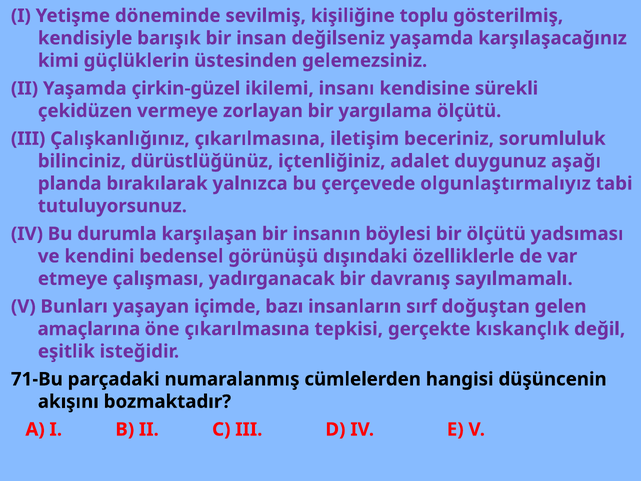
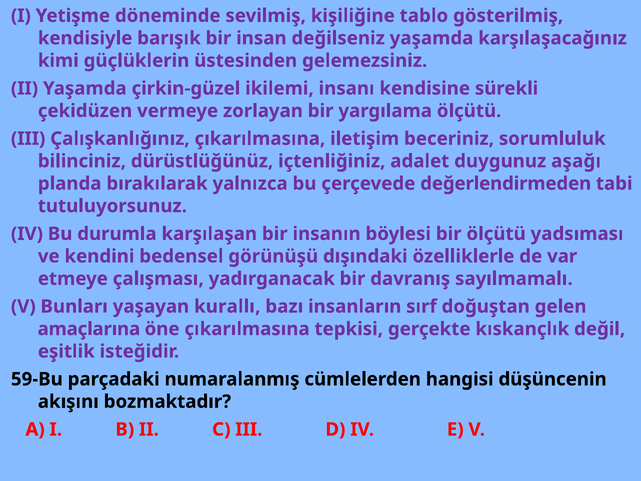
toplu: toplu -> tablo (424, 16)
olgunlaştırmalıyız: olgunlaştırmalıyız -> değerlendirmeden (506, 183)
içimde: içimde -> kurallı (227, 306)
71-Bu: 71-Bu -> 59-Bu (37, 379)
